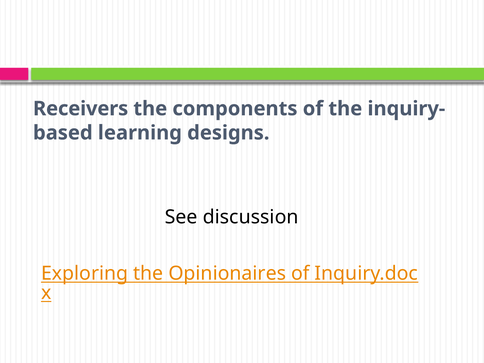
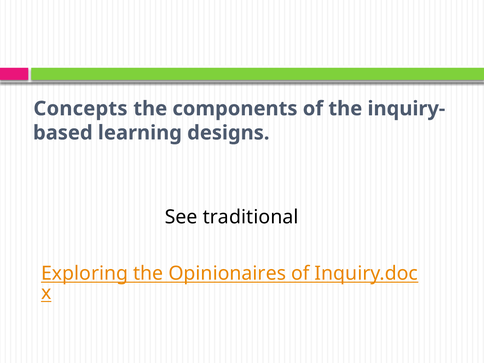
Receivers: Receivers -> Concepts (80, 109)
discussion: discussion -> traditional (251, 217)
